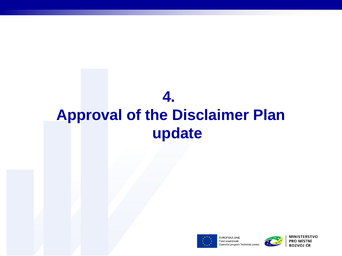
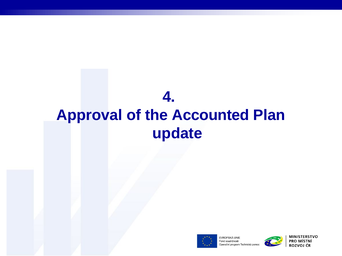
Disclaimer: Disclaimer -> Accounted (211, 115)
